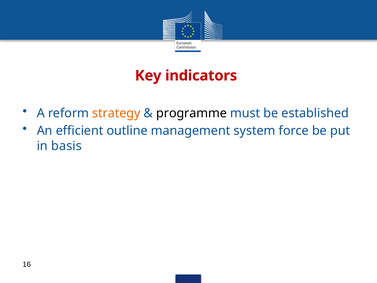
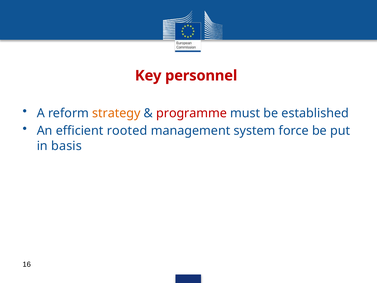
indicators: indicators -> personnel (201, 76)
programme colour: black -> red (192, 113)
outline: outline -> rooted (127, 131)
